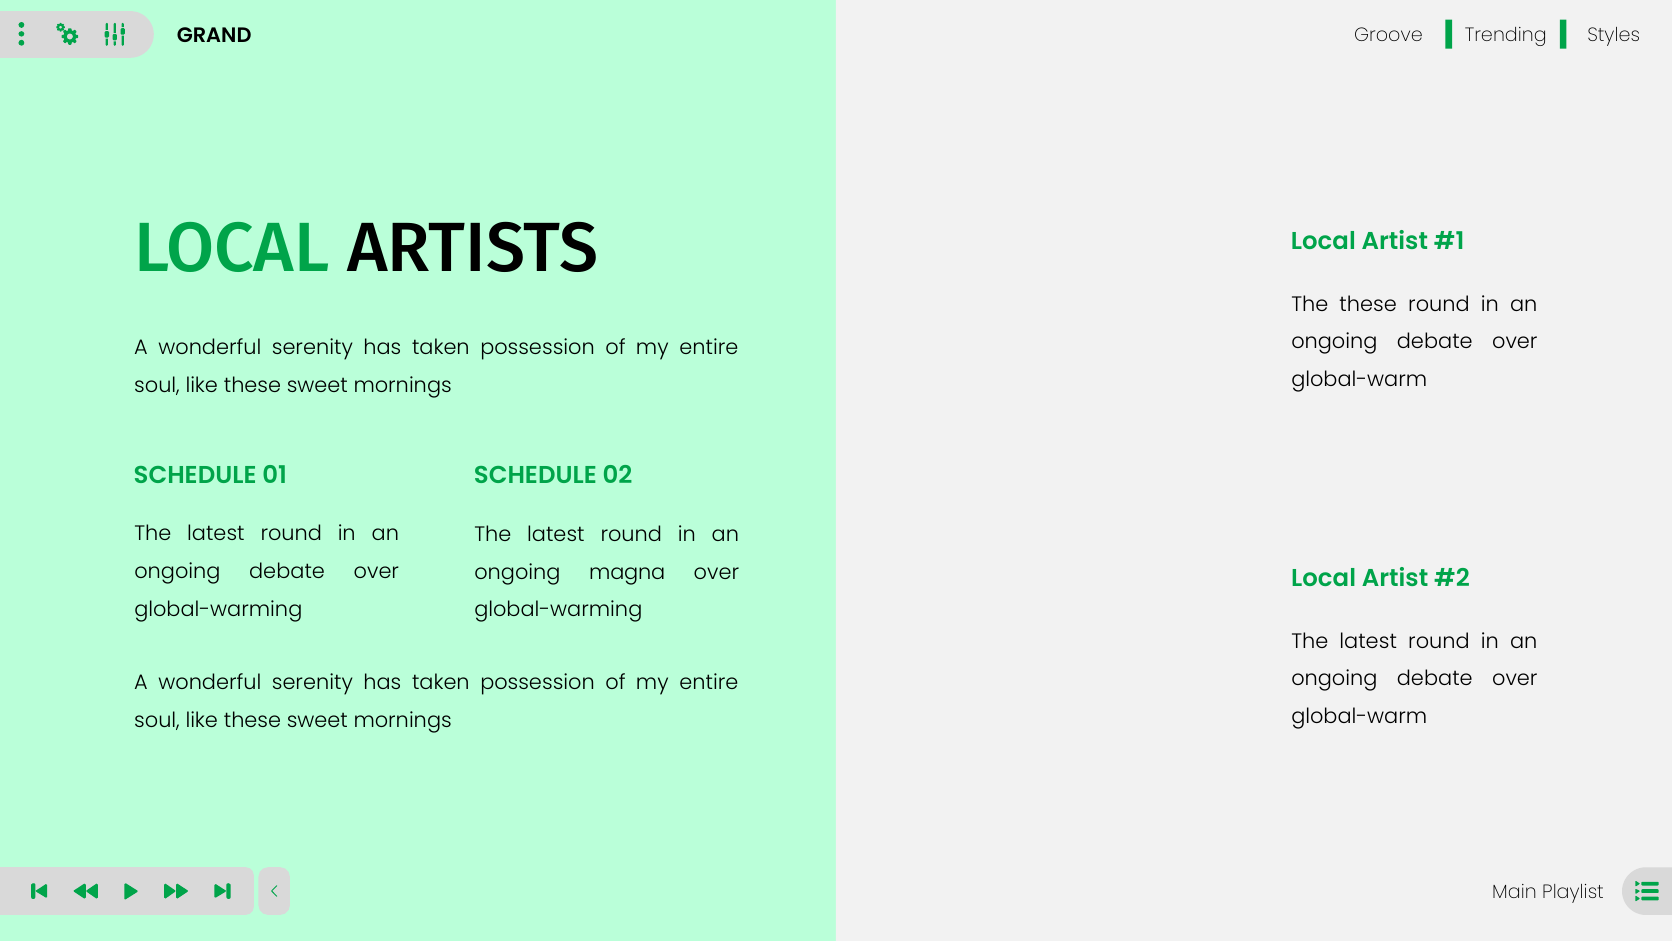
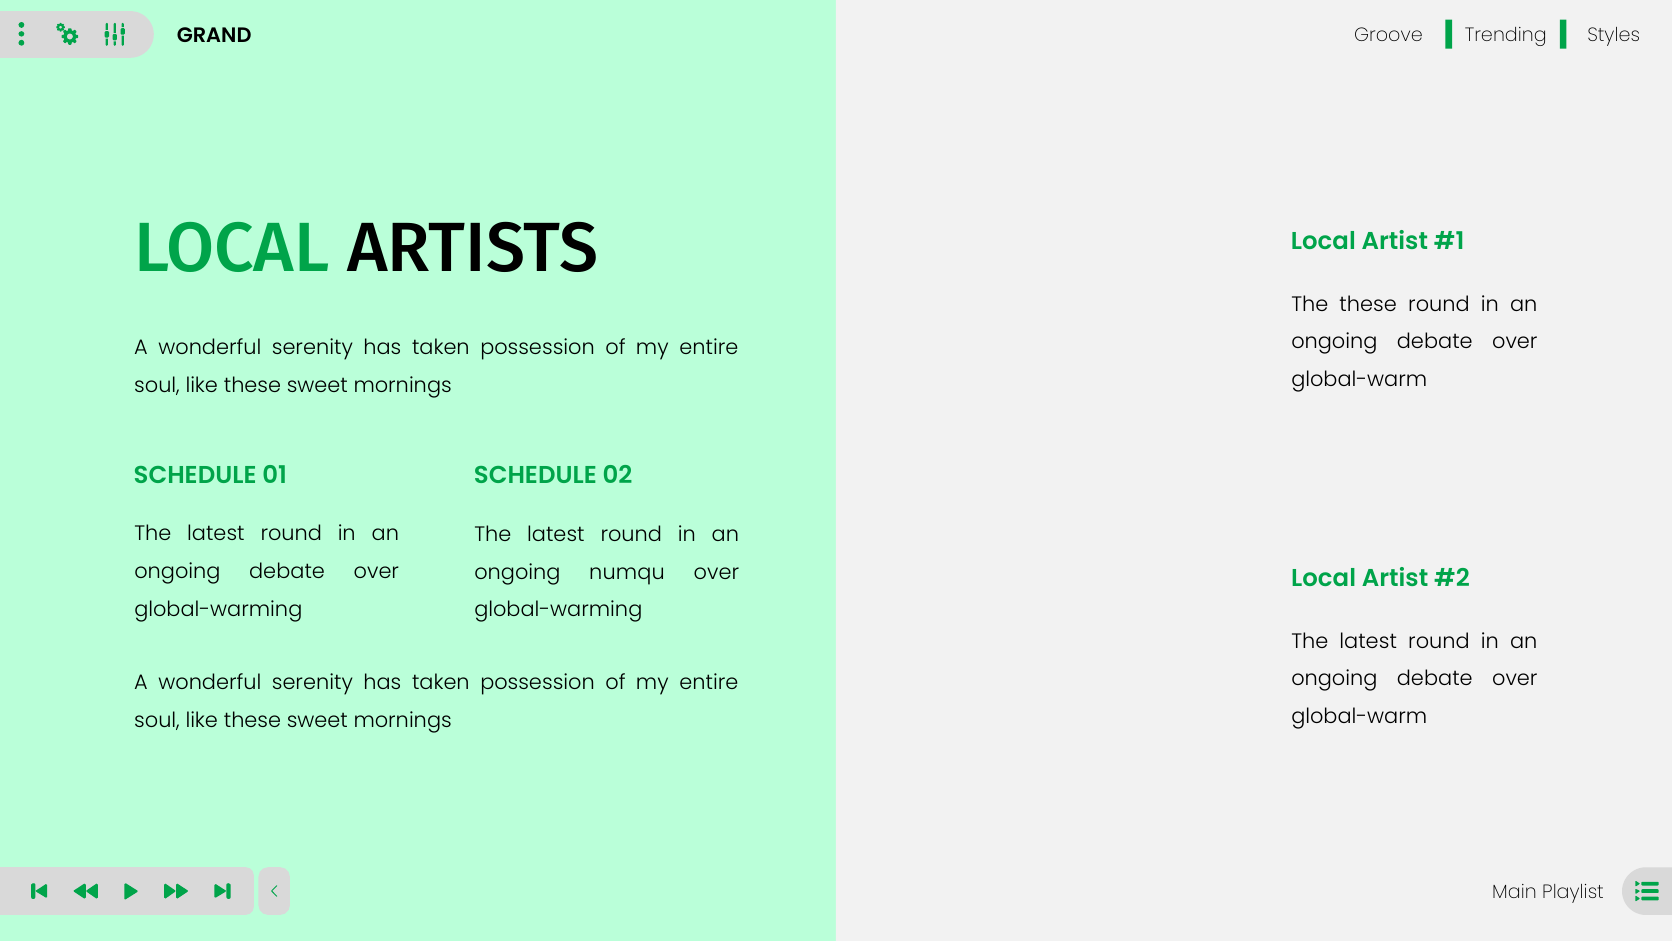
magna: magna -> numqu (627, 572)
